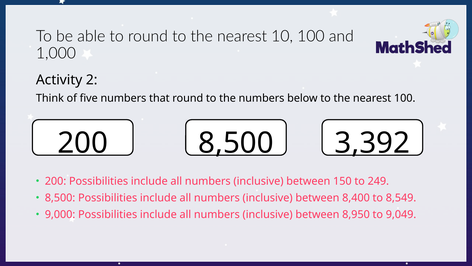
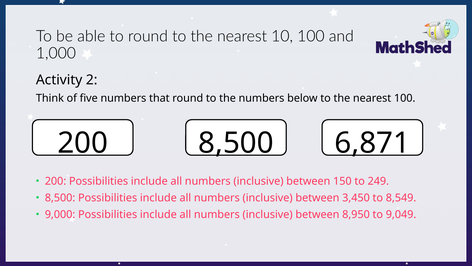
3,392: 3,392 -> 6,871 (372, 143)
8,400: 8,400 -> 3,450 (356, 198)
